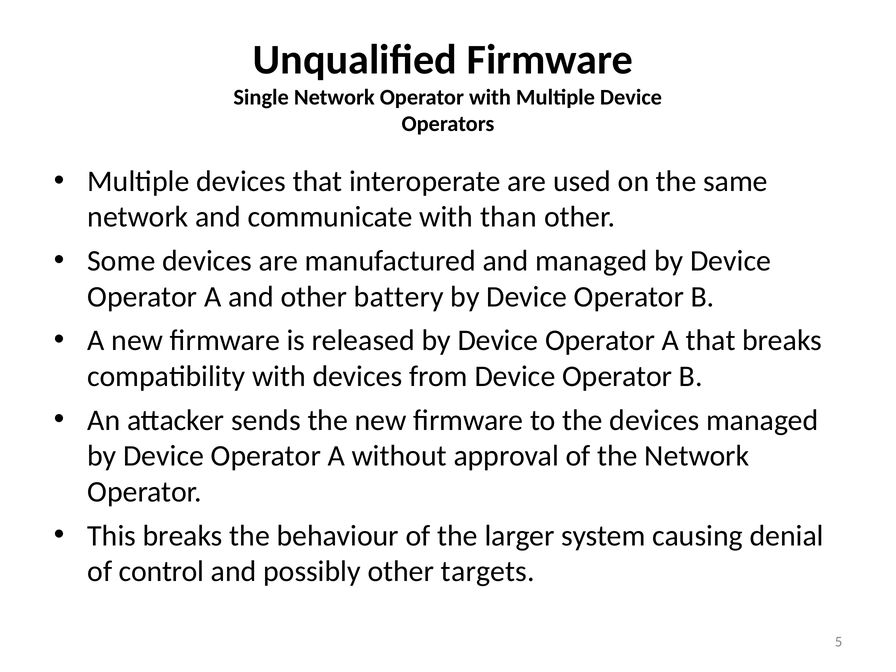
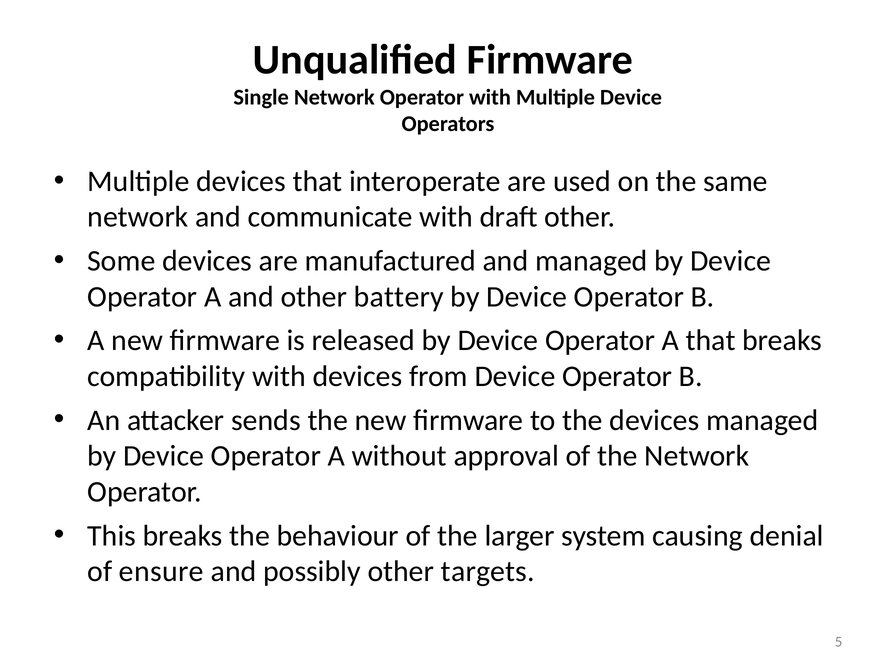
than: than -> draft (509, 217)
control: control -> ensure (161, 572)
